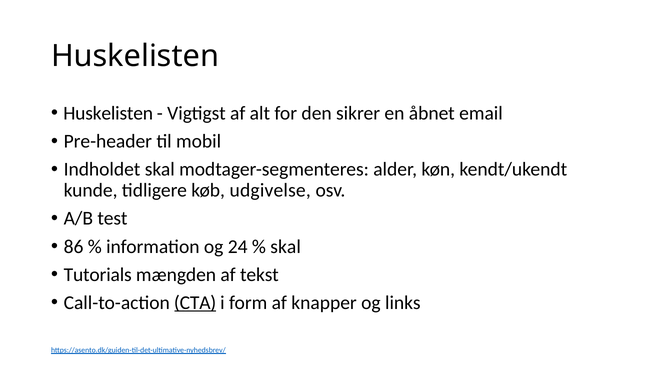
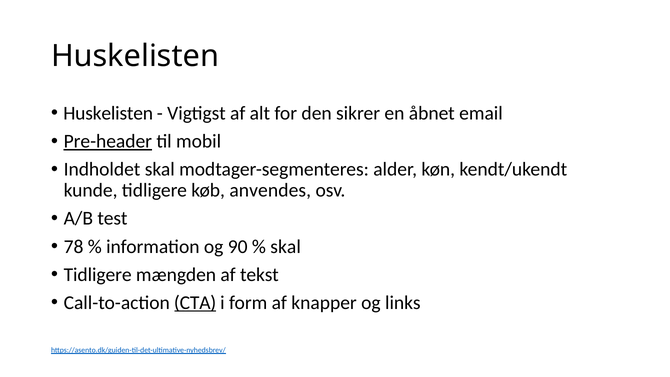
Pre-header underline: none -> present (108, 141)
udgivelse: udgivelse -> anvendes (270, 190)
86: 86 -> 78 (74, 247)
24: 24 -> 90 (238, 247)
Tutorials: Tutorials -> Tidligere (98, 275)
